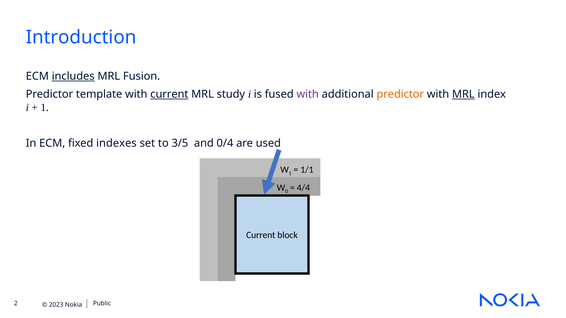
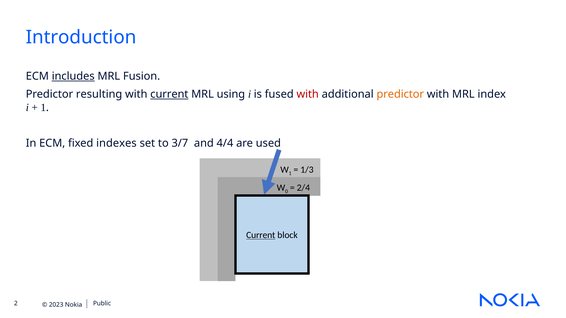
template: template -> resulting (99, 94)
study: study -> using (231, 94)
with colour: purple -> red (308, 94)
MRL underline: present -> none (463, 94)
3/5: 3/5 -> 3/7 (180, 143)
0/4: 0/4 -> 4/4 (225, 143)
1/1: 1/1 -> 1/3 (307, 170)
4/4: 4/4 -> 2/4 (303, 188)
Current underline: none -> present (261, 235)
